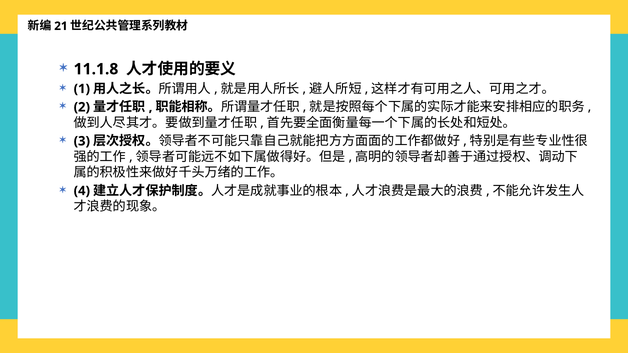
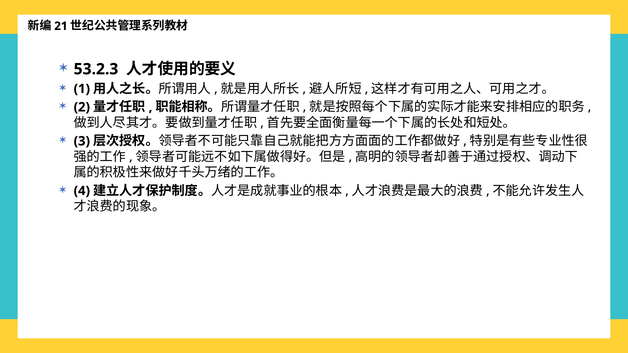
11.1.8: 11.1.8 -> 53.2.3 (96, 69)
